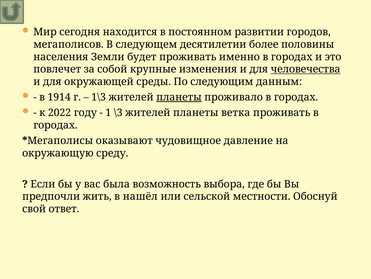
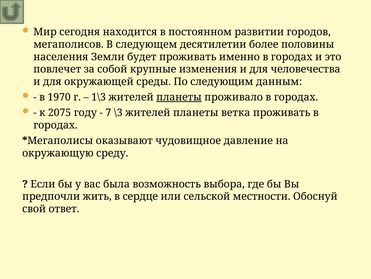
человечества underline: present -> none (306, 69)
1914: 1914 -> 1970 (59, 97)
2022: 2022 -> 2075 (60, 112)
1: 1 -> 7 (108, 112)
нашёл: нашёл -> сердце (140, 196)
